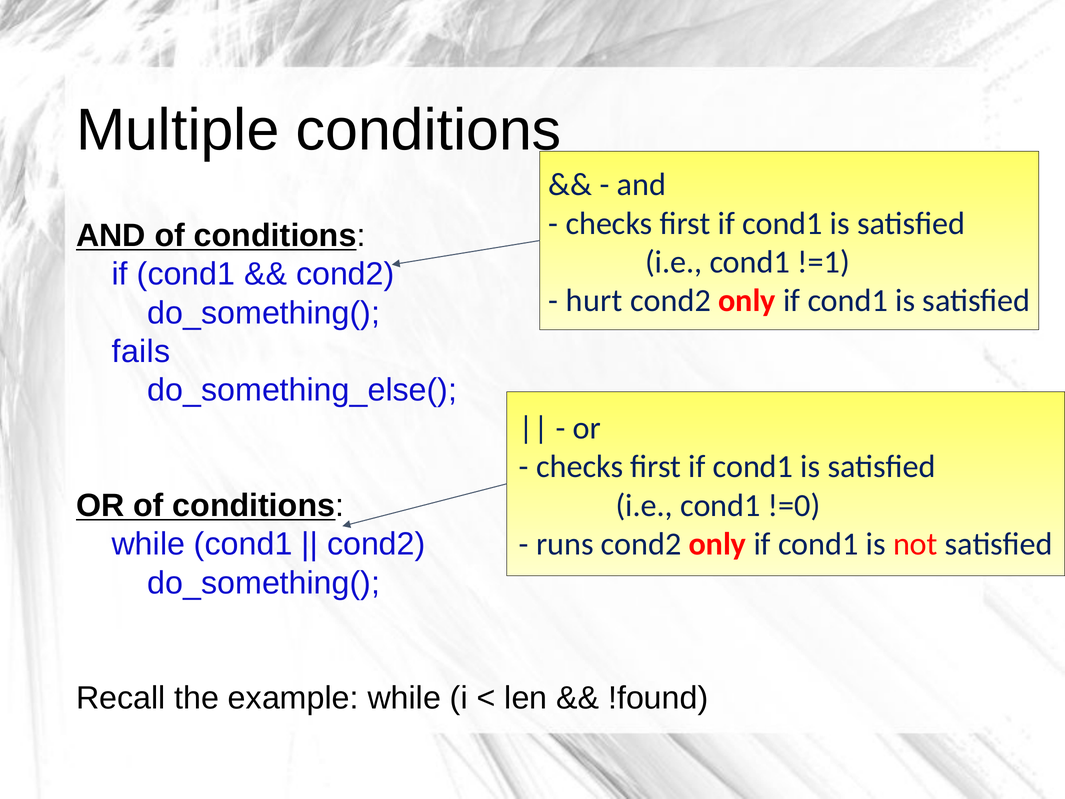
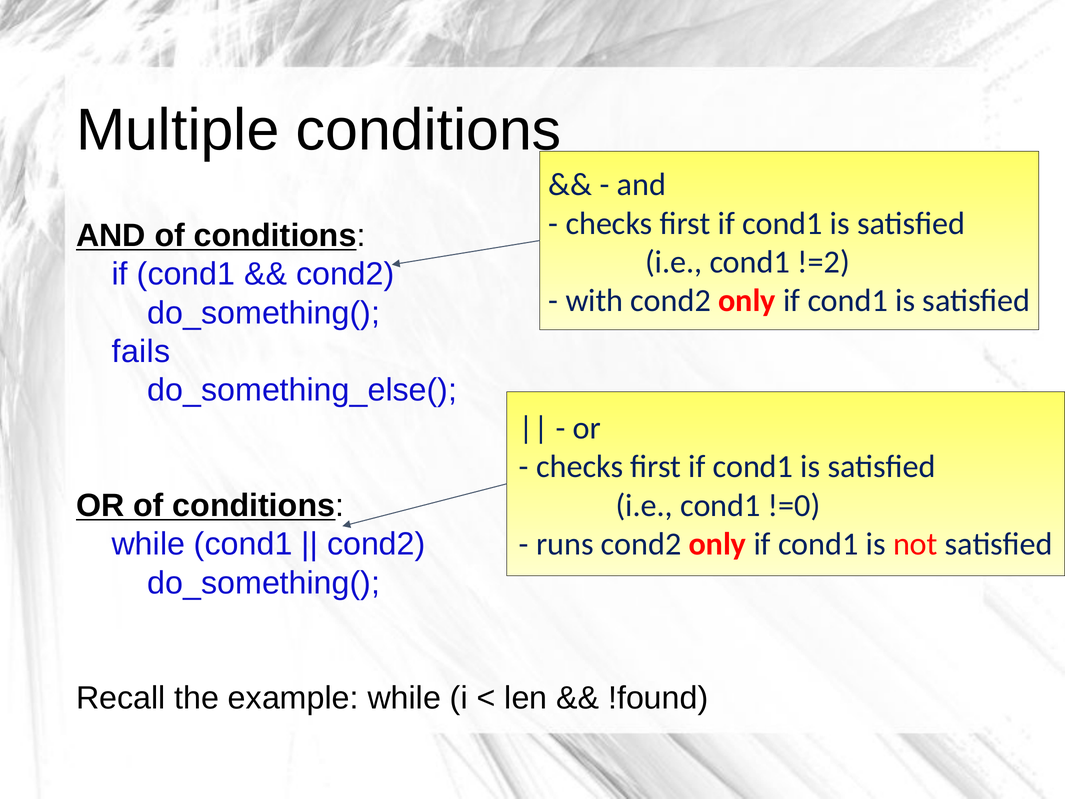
!=1: !=1 -> !=2 (824, 262)
hurt: hurt -> with (594, 301)
